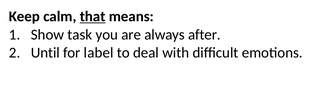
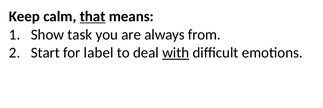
after: after -> from (204, 34)
Until: Until -> Start (45, 53)
with underline: none -> present (176, 53)
